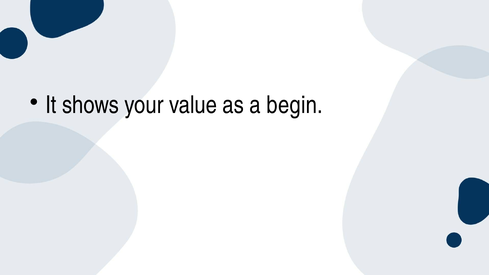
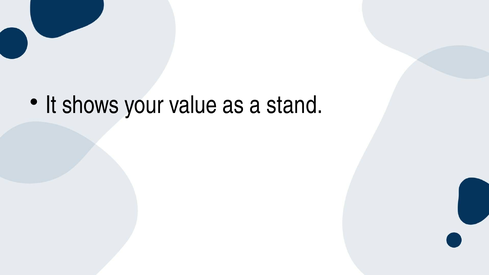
begin: begin -> stand (295, 105)
